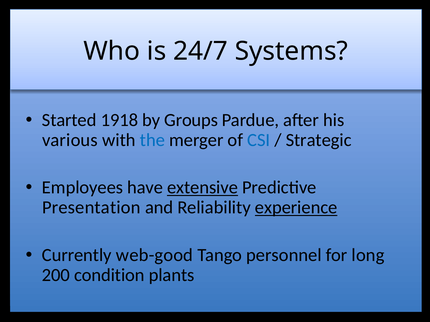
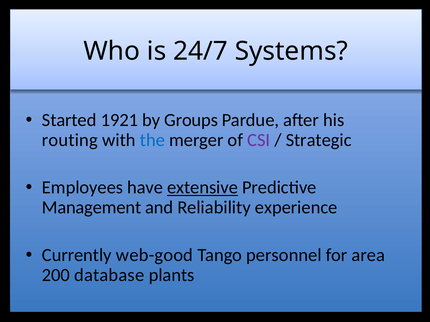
1918: 1918 -> 1921 (119, 120)
various: various -> routing (70, 140)
CSI colour: blue -> purple (259, 140)
Presentation: Presentation -> Management (91, 208)
experience underline: present -> none (296, 208)
long: long -> area (368, 255)
condition: condition -> database (109, 275)
